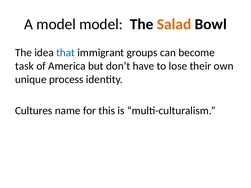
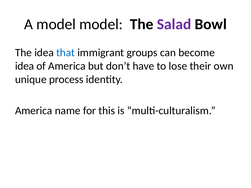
Salad colour: orange -> purple (174, 24)
task: task -> idea (25, 66)
Cultures: Cultures -> America (34, 111)
